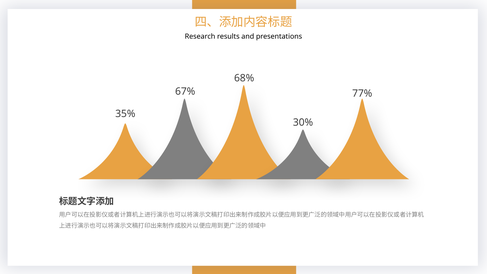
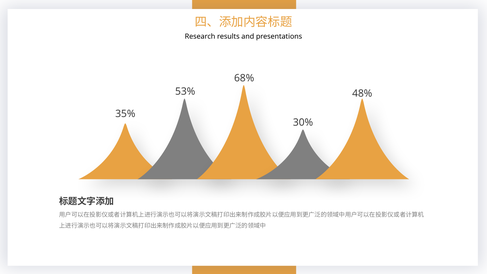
67%: 67% -> 53% (185, 92)
77%: 77% -> 48% (362, 94)
